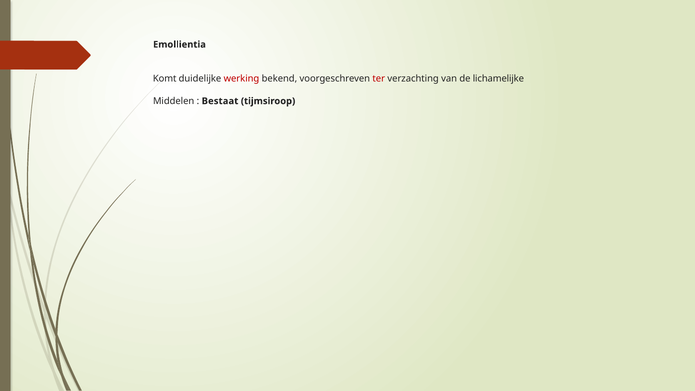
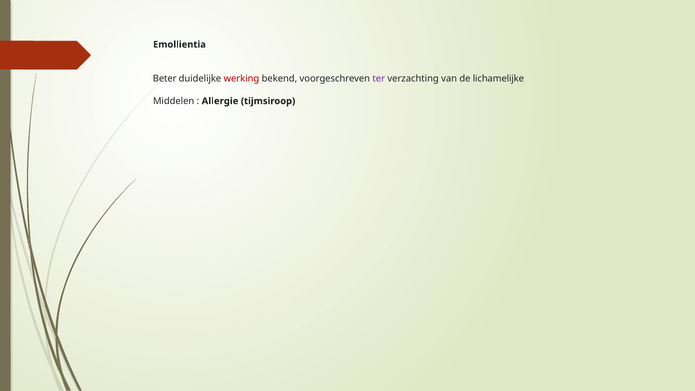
Komt: Komt -> Beter (165, 78)
ter colour: red -> purple (379, 78)
Bestaat: Bestaat -> Allergie (220, 101)
